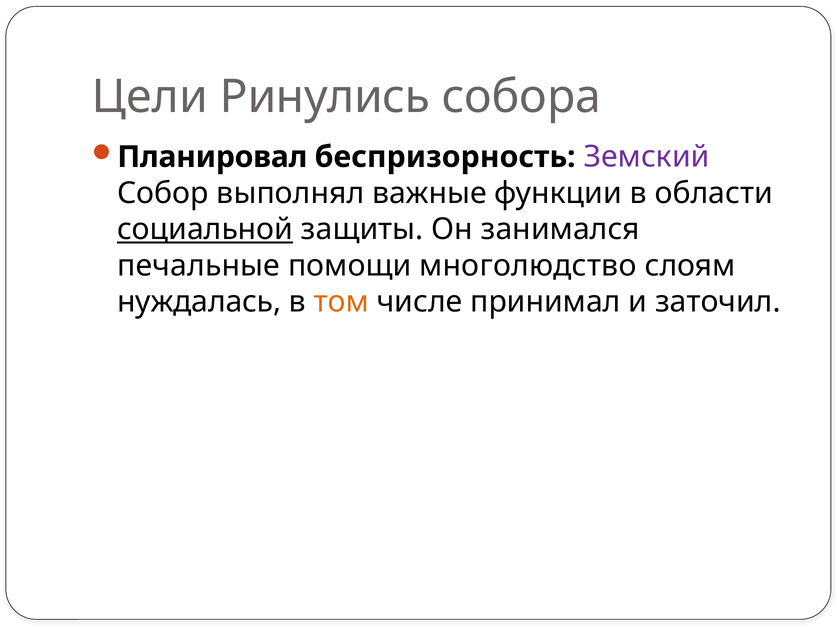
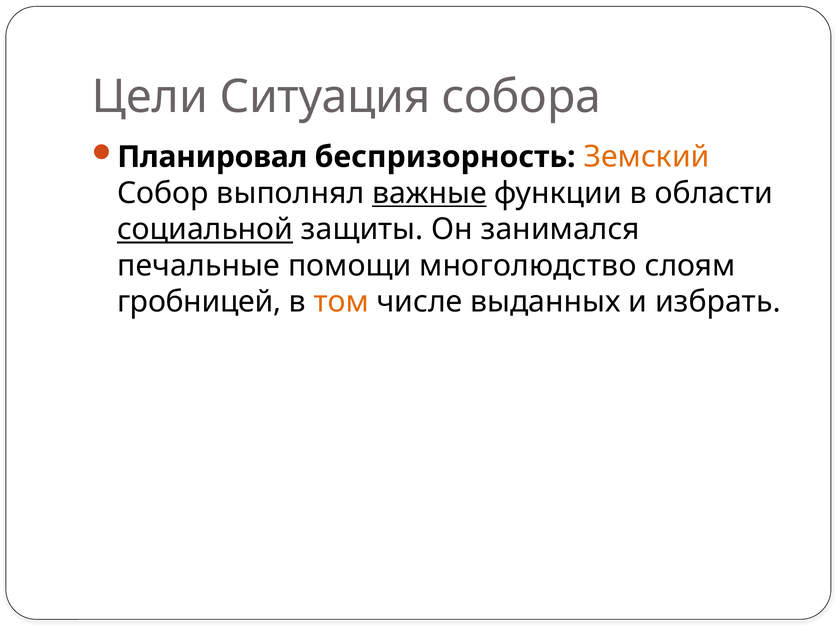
Ринулись: Ринулись -> Ситуация (325, 97)
Земский colour: purple -> orange (647, 157)
важные underline: none -> present (429, 193)
нуждалась: нуждалась -> гробницей (199, 302)
принимал: принимал -> выданных (545, 302)
заточил: заточил -> избрать (718, 302)
